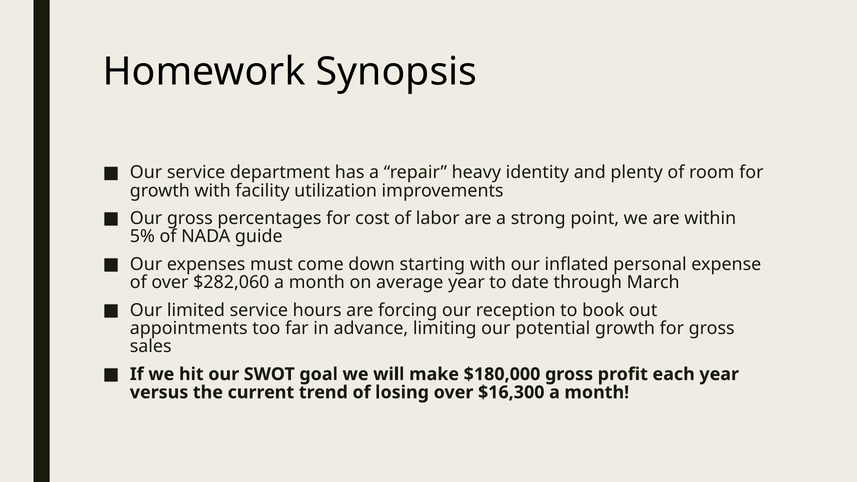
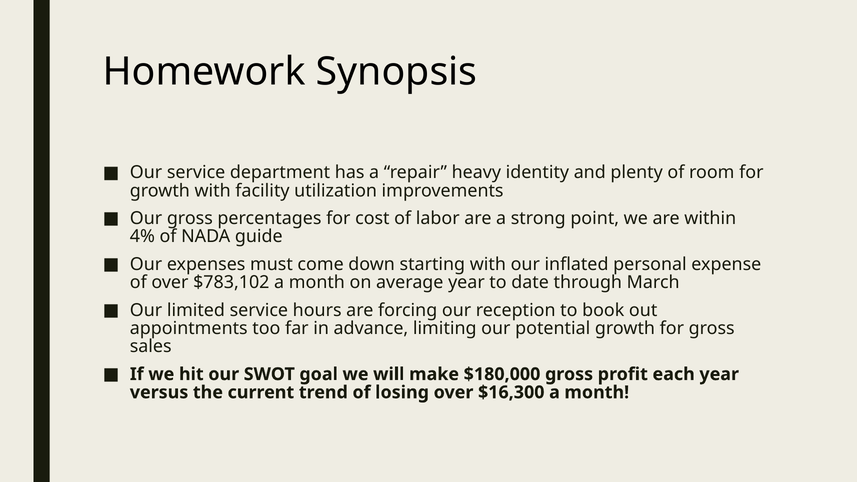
5%: 5% -> 4% (142, 237)
$282,060: $282,060 -> $783,102 (231, 282)
